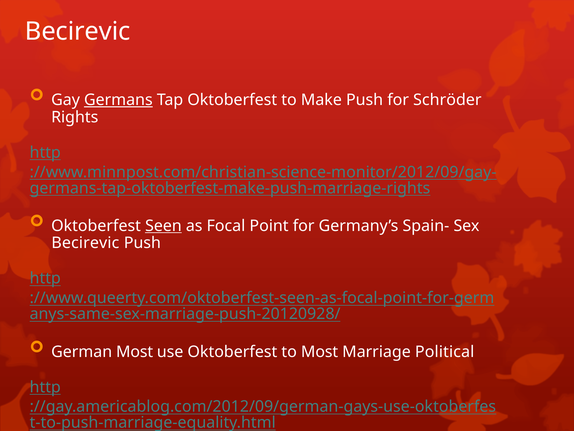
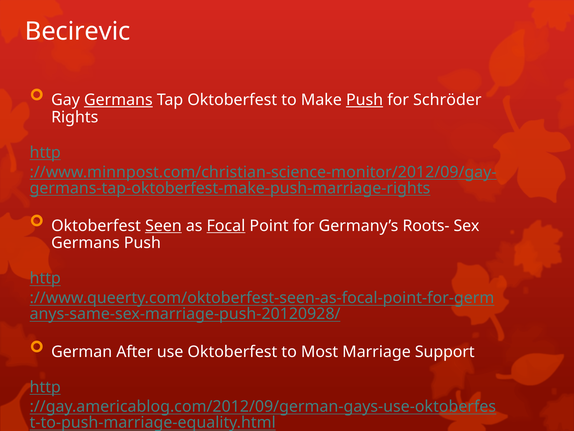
Push underline: none -> present (365, 100)
Focal underline: none -> present (226, 226)
Spain-: Spain- -> Roots- (426, 226)
Becirevic: Becirevic -> Germans (85, 243)
German Most: Most -> After (135, 351)
Political: Political -> Support (445, 351)
